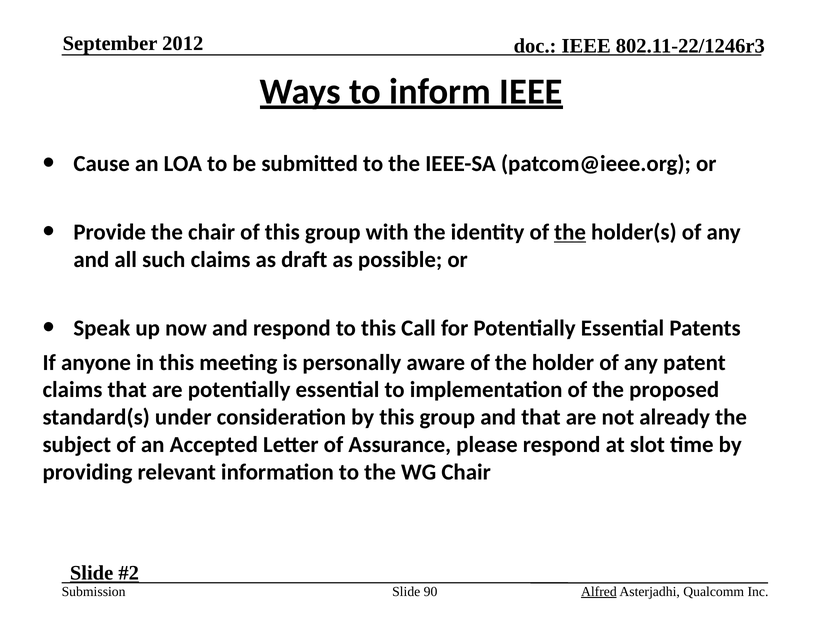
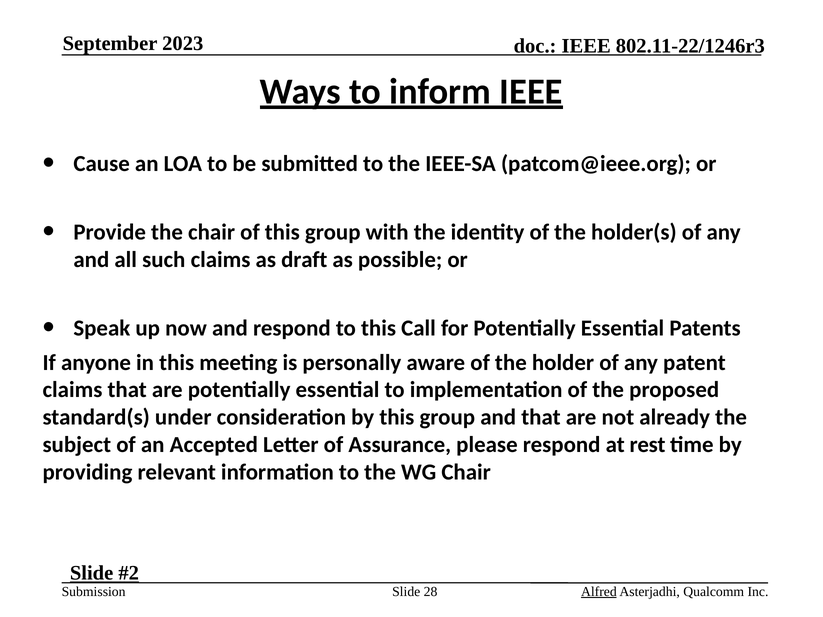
2012: 2012 -> 2023 (183, 44)
the underline: present -> none (570, 232)
slot: slot -> rest (648, 445)
90: 90 -> 28 (431, 592)
